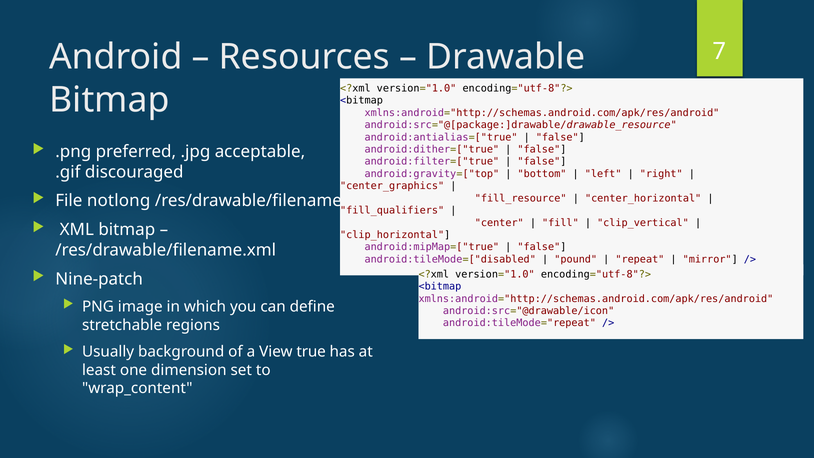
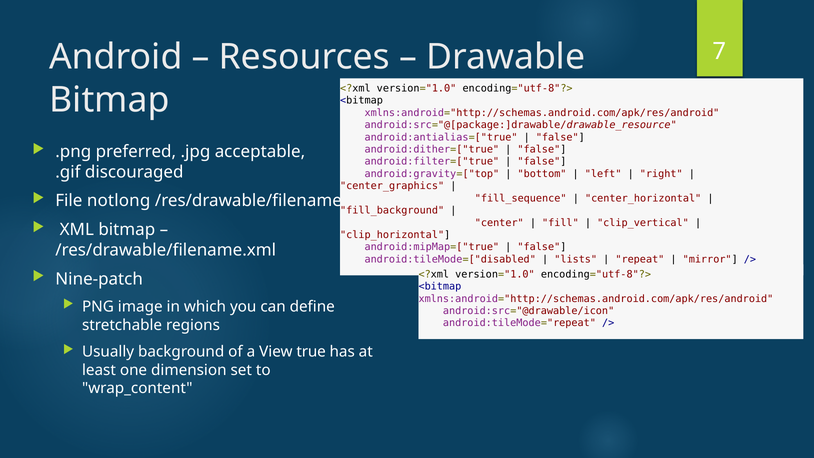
fill_resource: fill_resource -> fill_sequence (521, 198)
fill_qualifiers: fill_qualifiers -> fill_background (392, 210)
pound: pound -> lists (576, 259)
